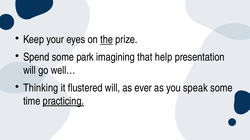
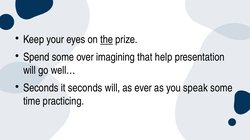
park: park -> over (85, 57)
Thinking: Thinking -> Seconds (41, 88)
it flustered: flustered -> seconds (85, 88)
practicing underline: present -> none (63, 102)
